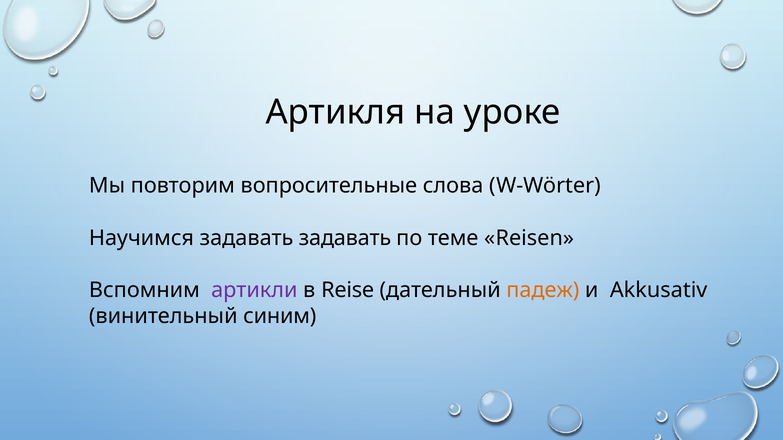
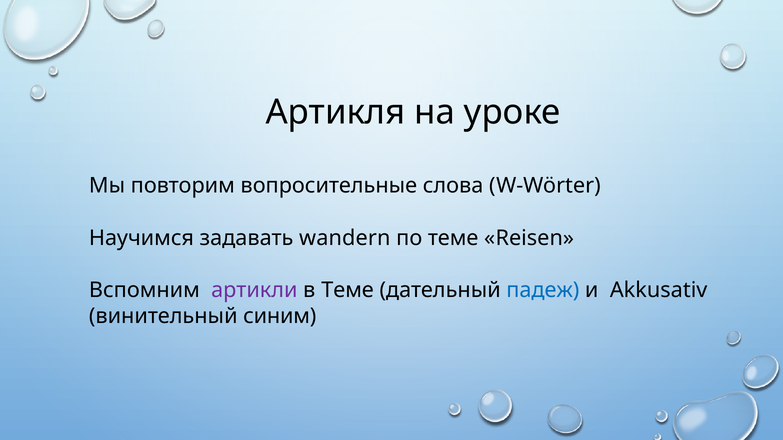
задавать задавать: задавать -> wandern (345, 238)
в Reise: Reise -> Теме (348, 290)
падеж colour: orange -> blue (543, 290)
